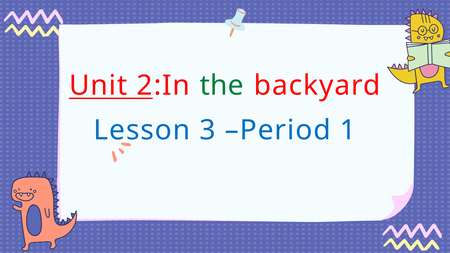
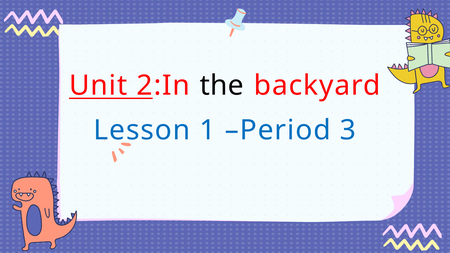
the colour: green -> black (222, 86)
3: 3 -> 1 (208, 130)
1: 1 -> 3 (348, 130)
